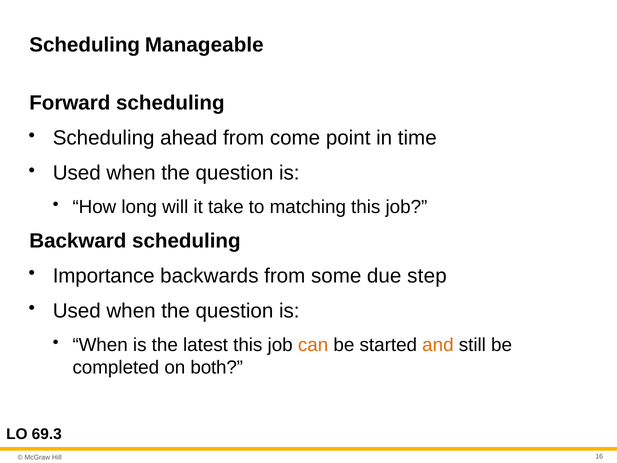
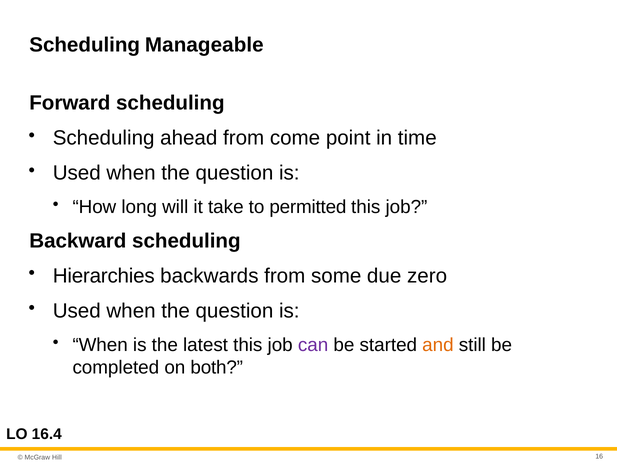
matching: matching -> permitted (308, 207)
Importance: Importance -> Hierarchies (104, 276)
step: step -> zero (427, 276)
can colour: orange -> purple (313, 345)
69.3: 69.3 -> 16.4 (47, 434)
